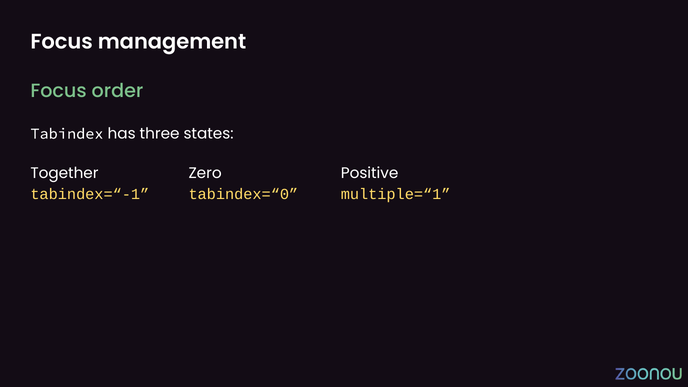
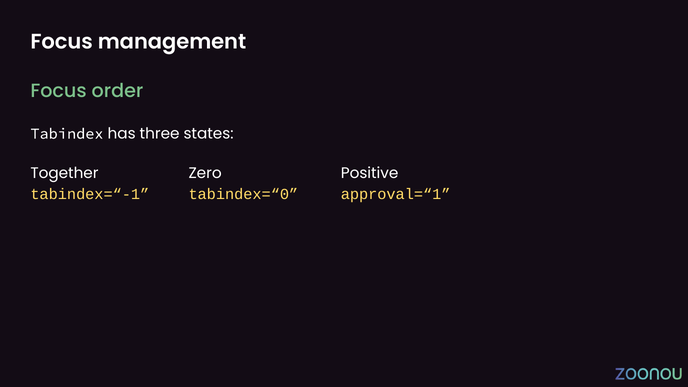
multiple=“1: multiple=“1 -> approval=“1 (396, 194)
